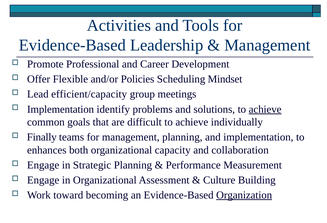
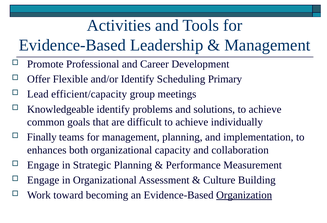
and/or Policies: Policies -> Identify (138, 79)
Mindset: Mindset -> Primary (225, 79)
Implementation: Implementation -> Knowledgeable (61, 109)
achieve underline: present -> none (265, 109)
